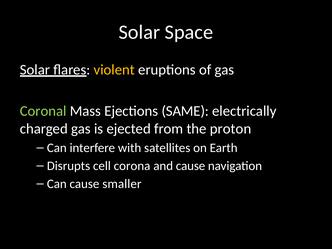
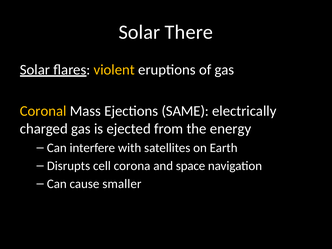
Space: Space -> There (189, 32)
Coronal colour: light green -> yellow (43, 111)
proton: proton -> energy (231, 129)
and cause: cause -> space (191, 166)
